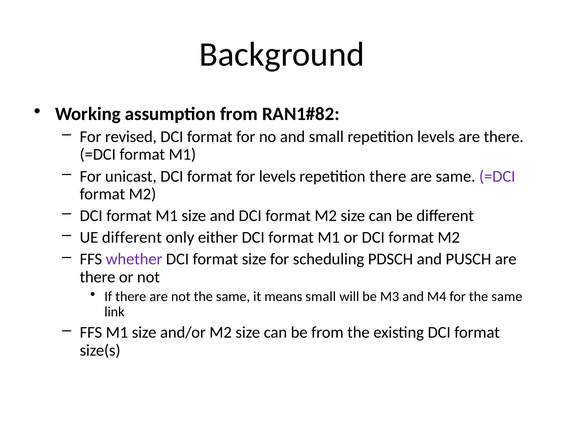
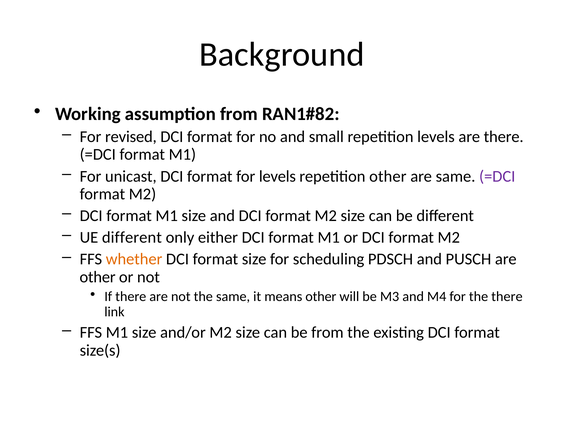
repetition there: there -> other (388, 176)
whether colour: purple -> orange (134, 259)
there: there -> other (98, 277)
means small: small -> other (321, 297)
for the same: same -> there (507, 297)
